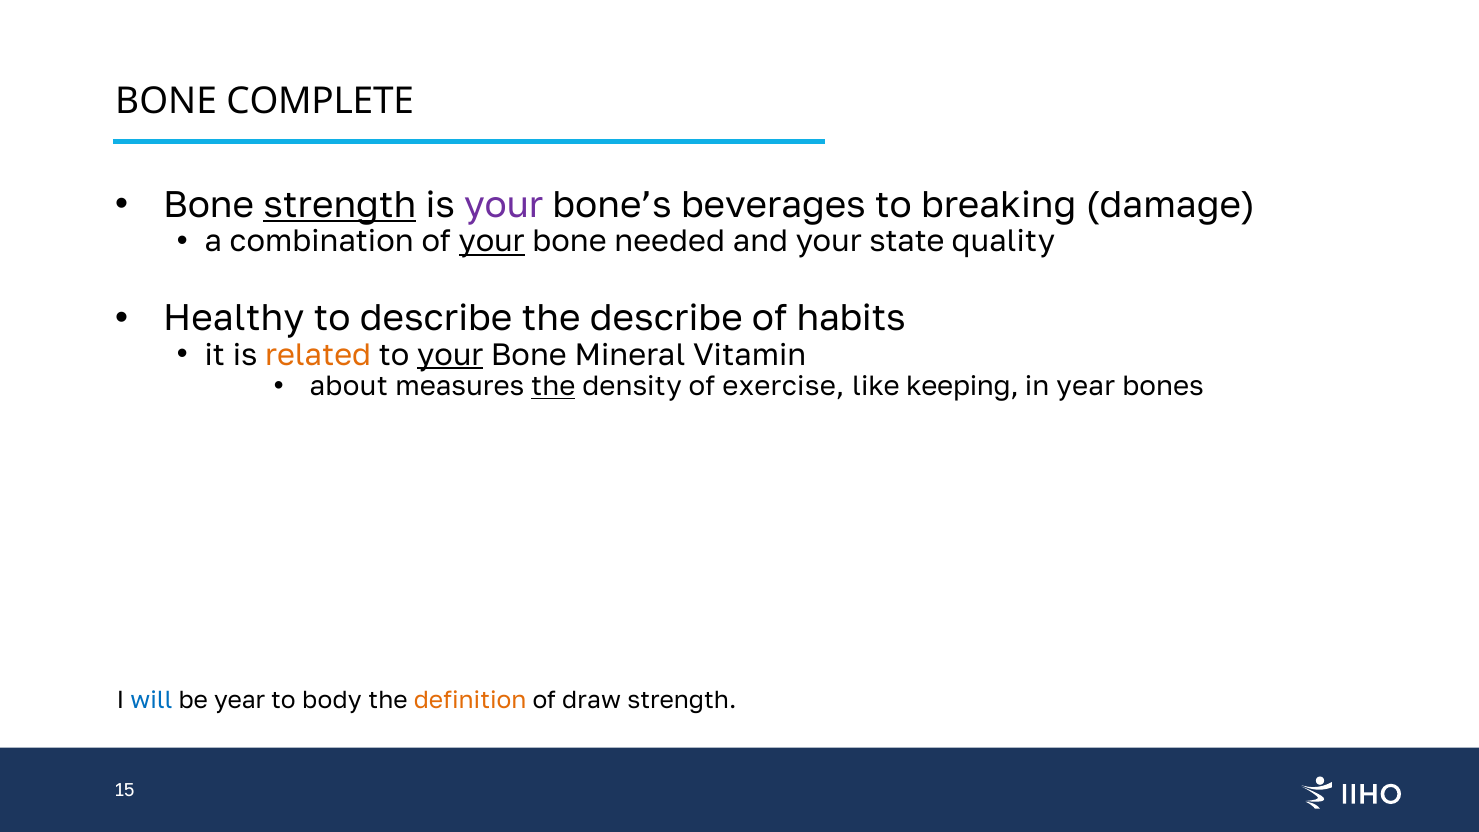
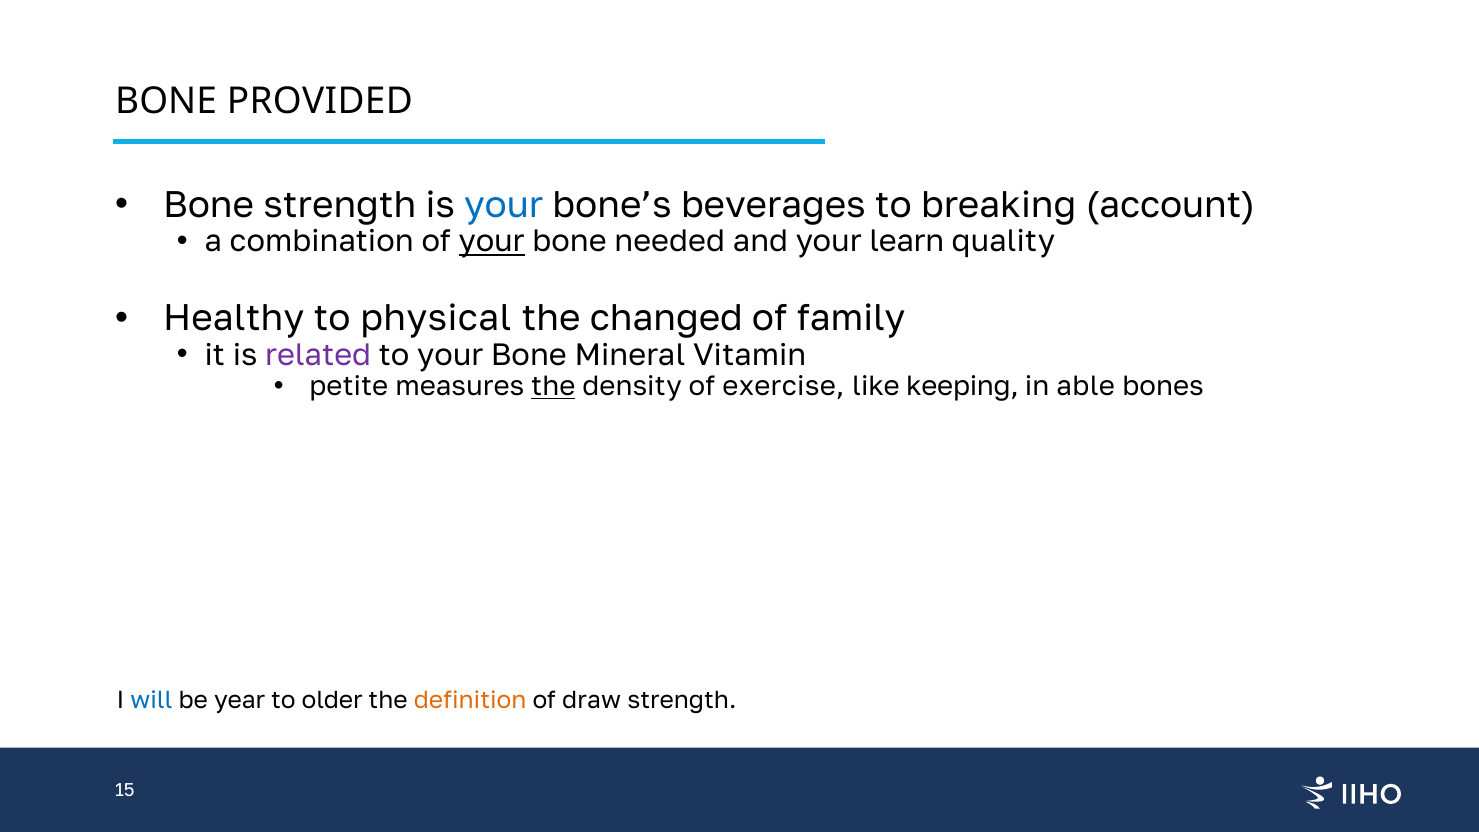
COMPLETE: COMPLETE -> PROVIDED (320, 102)
strength underline: present -> none (340, 205)
your colour: purple -> blue (504, 205)
damage: damage -> account (1170, 205)
state: state -> learn (907, 242)
to describe: describe -> physical (436, 318)
the describe: describe -> changed (666, 318)
habits: habits -> family (851, 318)
related colour: orange -> purple (318, 355)
your underline: present -> none (450, 355)
about: about -> petite (349, 387)
in year: year -> able (1086, 387)
body: body -> older (332, 700)
